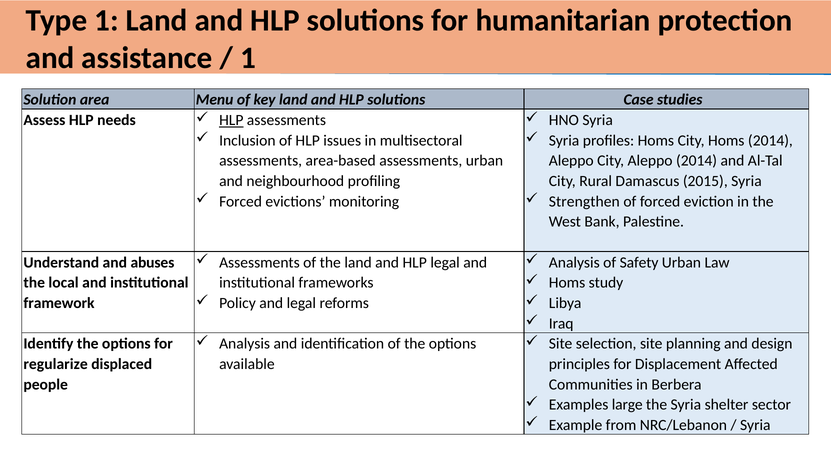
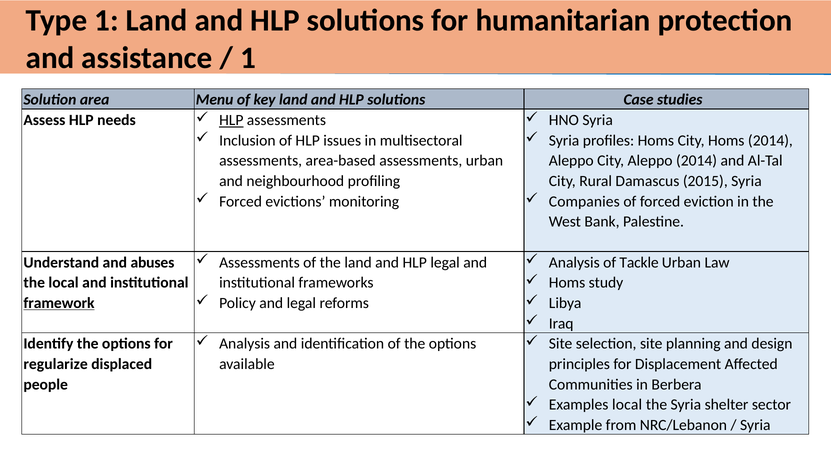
Strengthen: Strengthen -> Companies (584, 202)
Safety: Safety -> Tackle (639, 263)
framework underline: none -> present (59, 303)
Examples large: large -> local (627, 405)
